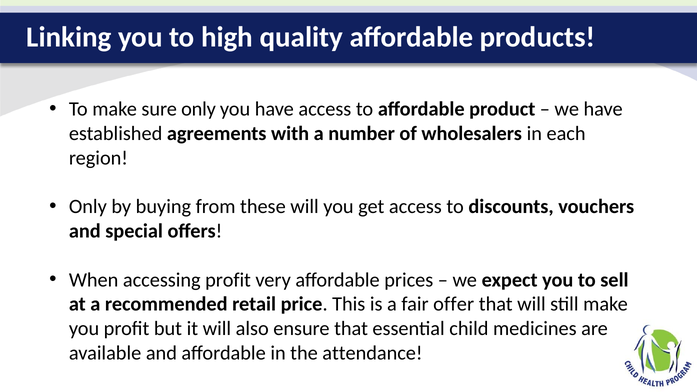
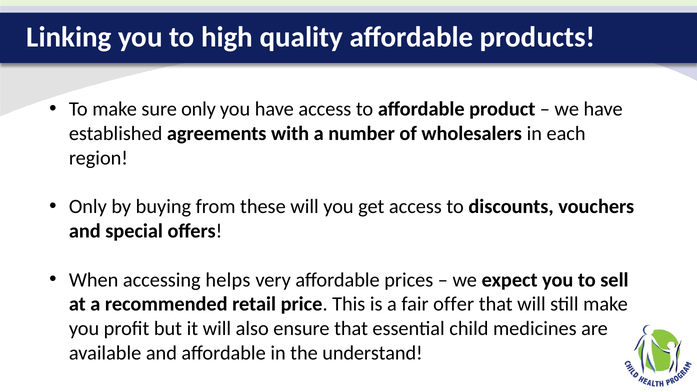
accessing profit: profit -> helps (228, 280)
attendance: attendance -> understand (373, 353)
